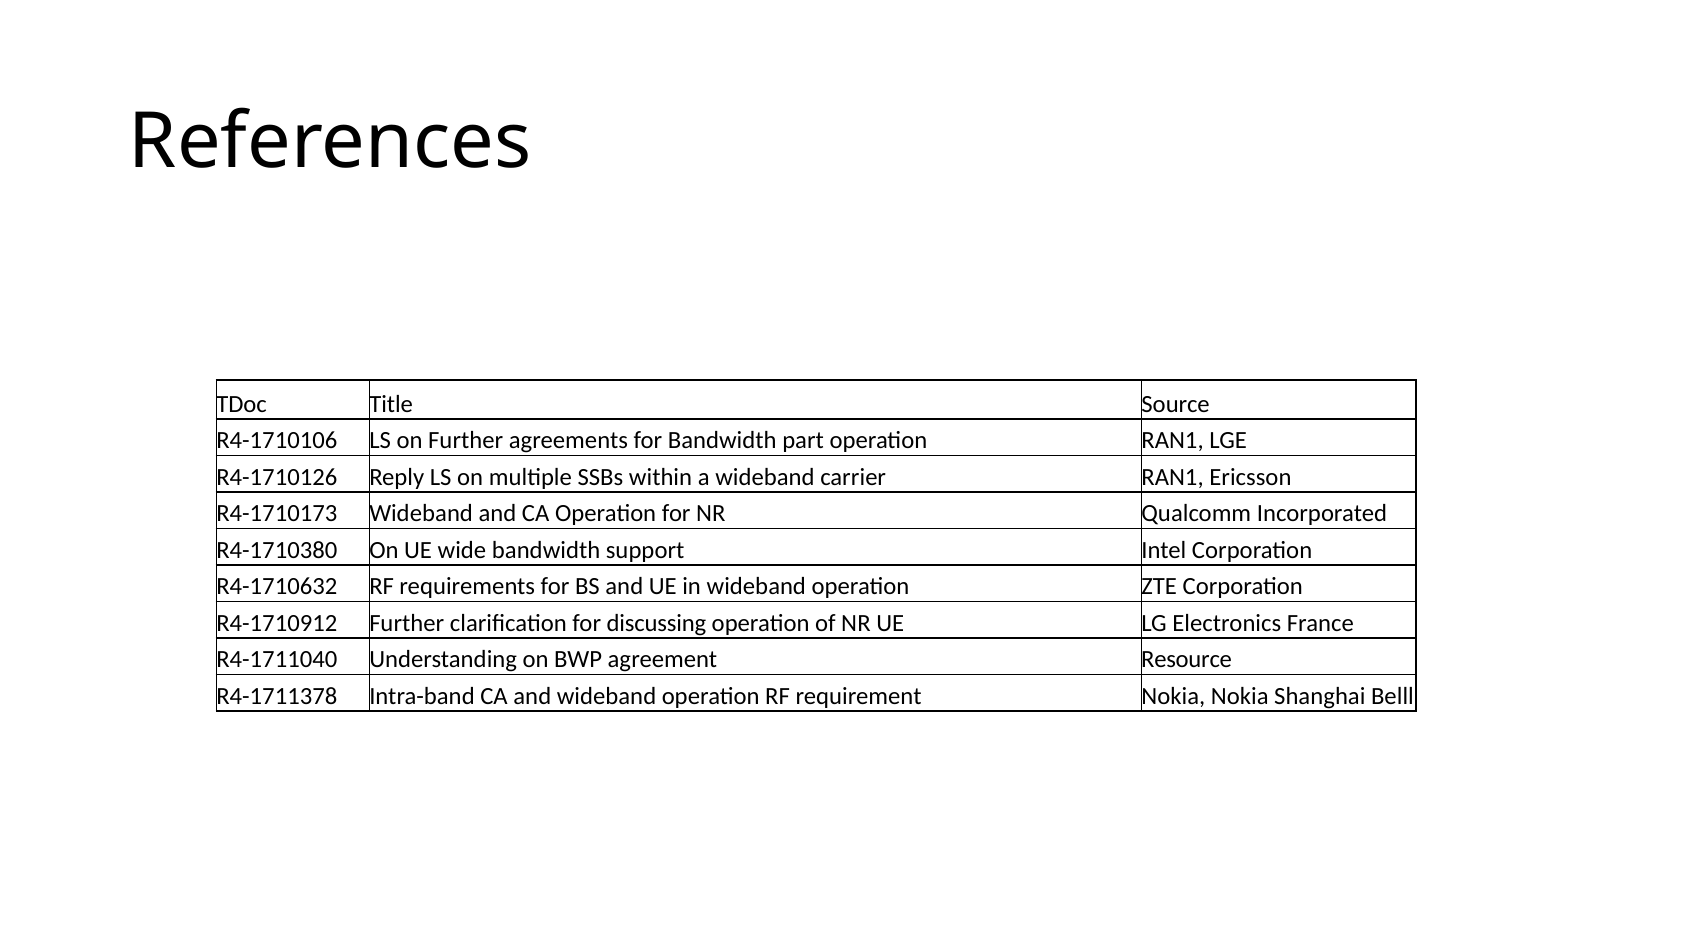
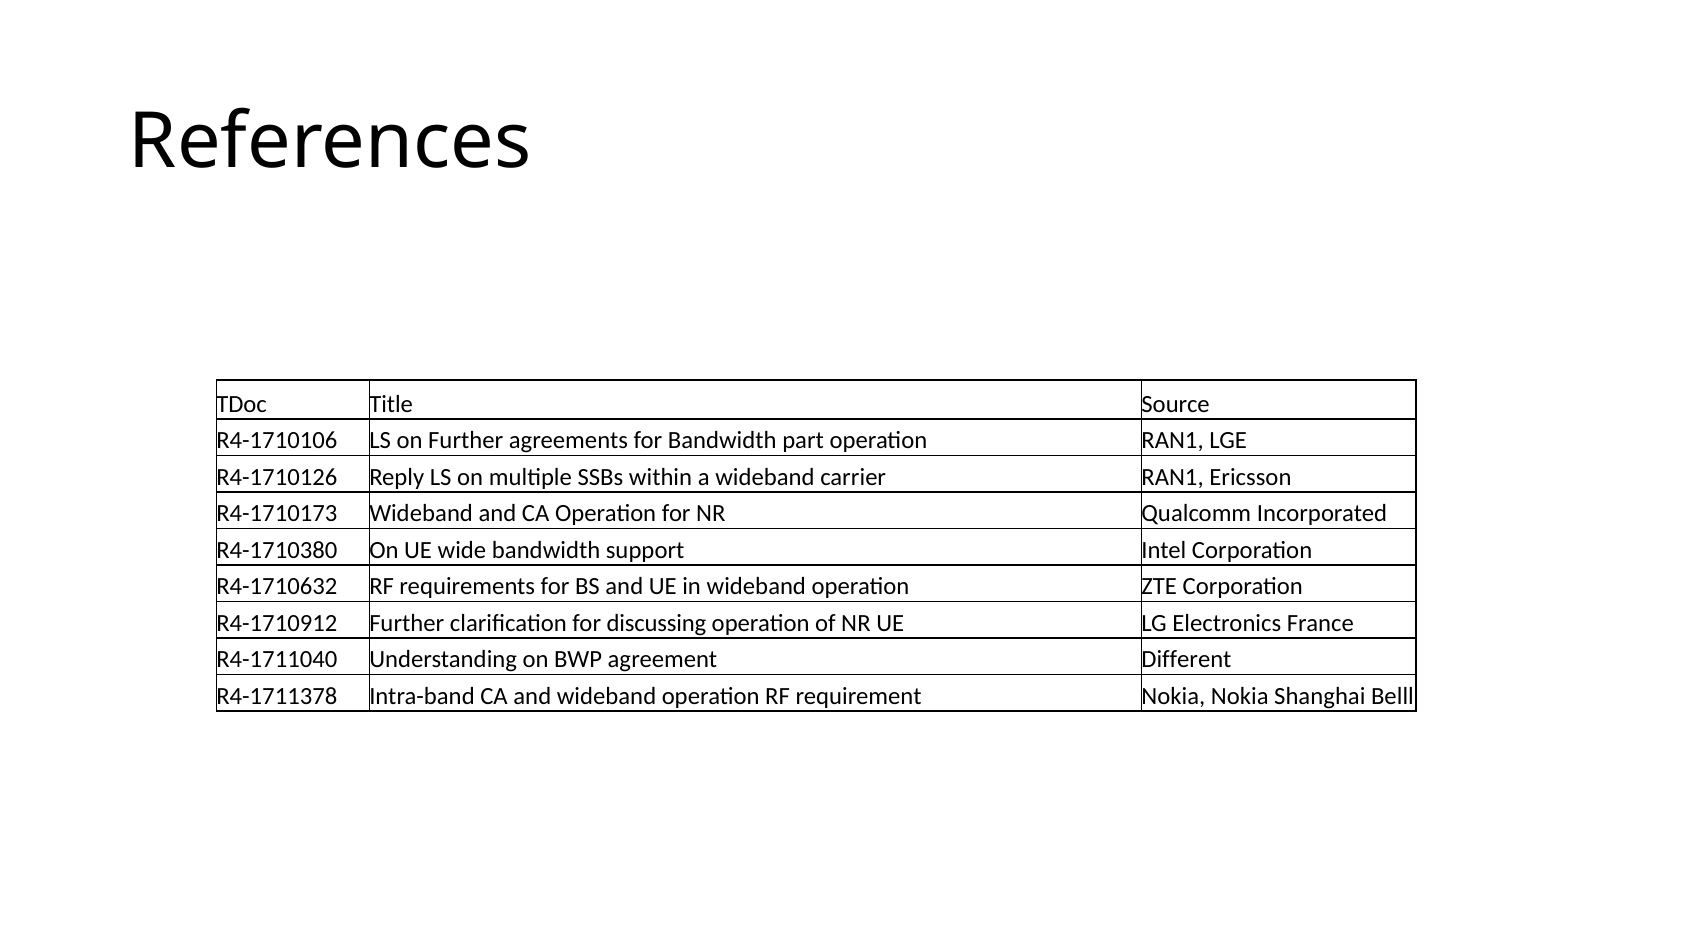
Resource: Resource -> Different (1186, 659)
